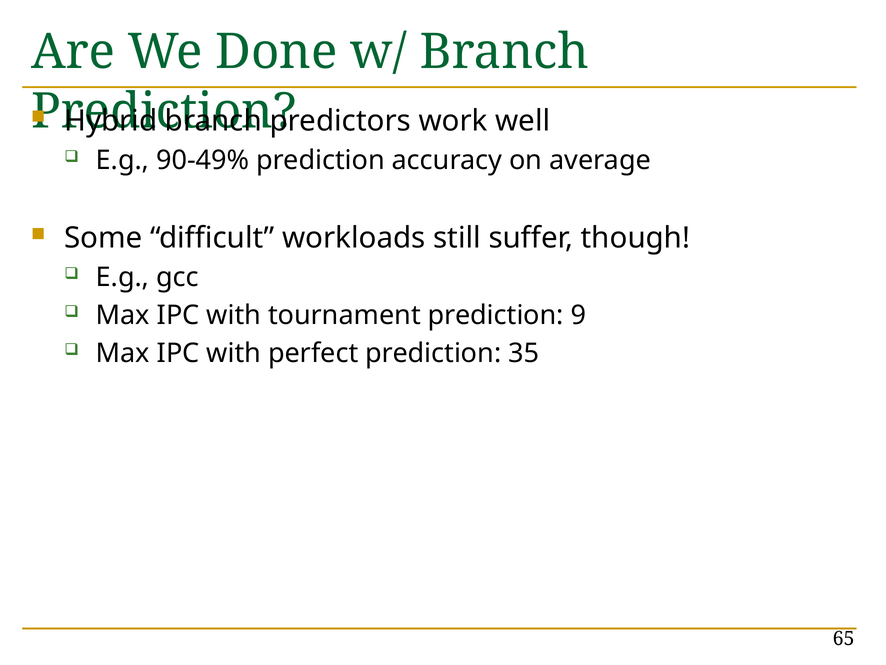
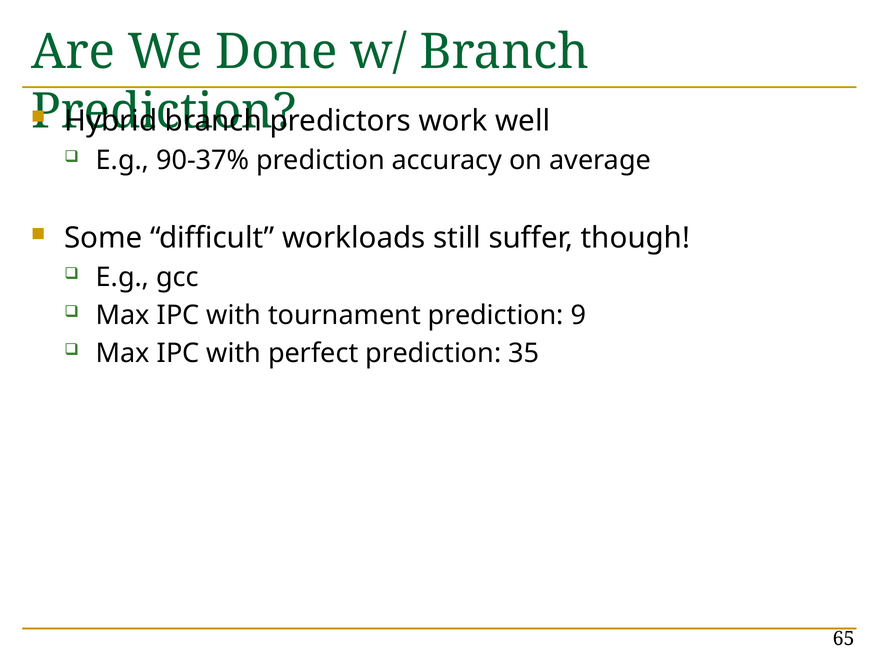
90-49%: 90-49% -> 90-37% (203, 160)
